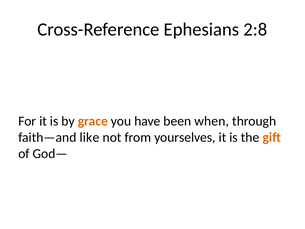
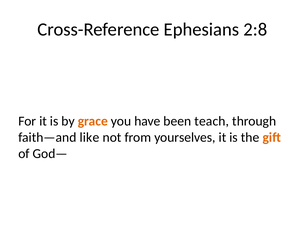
when: when -> teach (212, 121)
